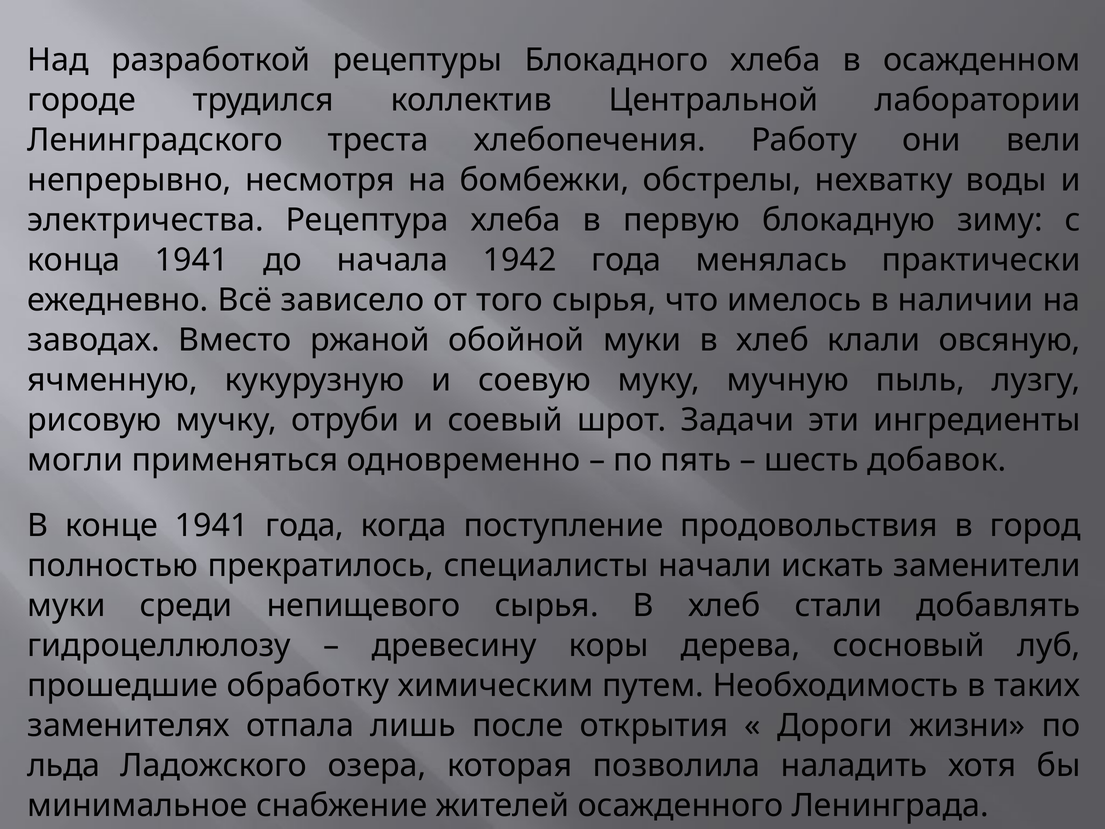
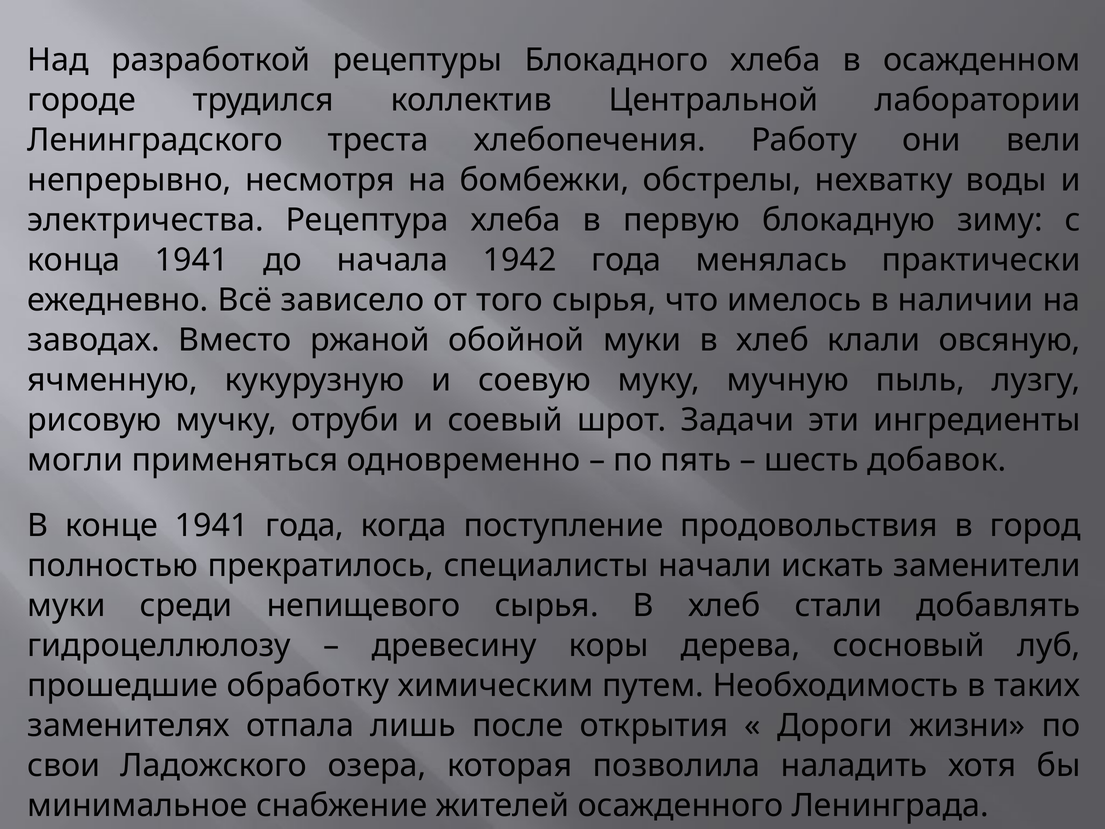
льда: льда -> свои (64, 765)
